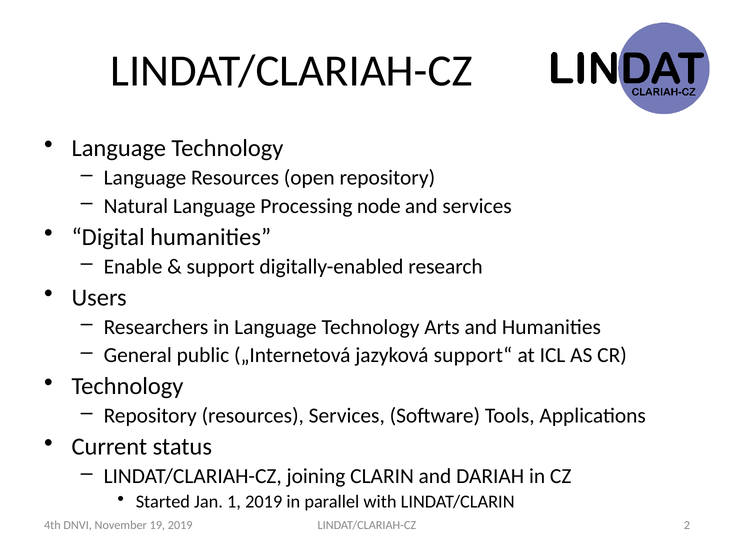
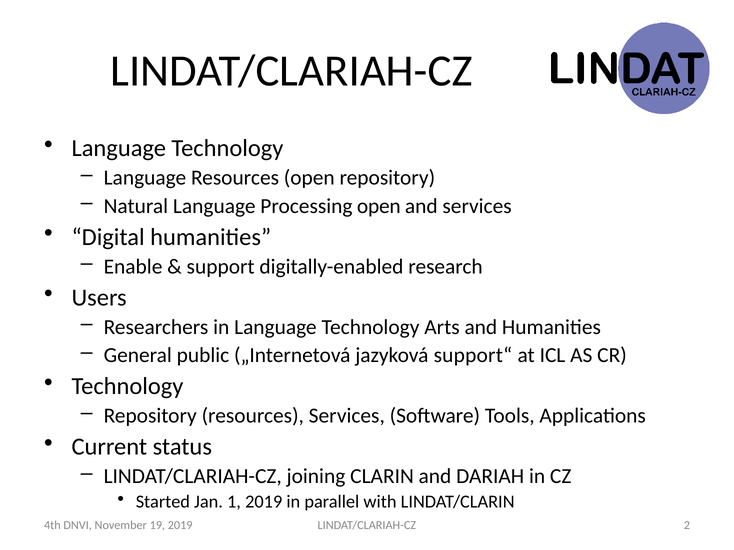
Processing node: node -> open (379, 206)
